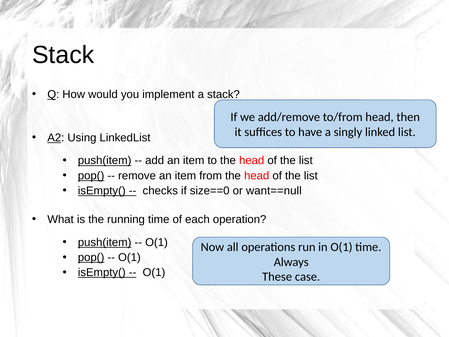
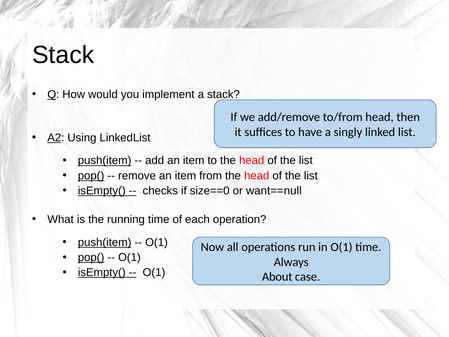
These: These -> About (277, 277)
